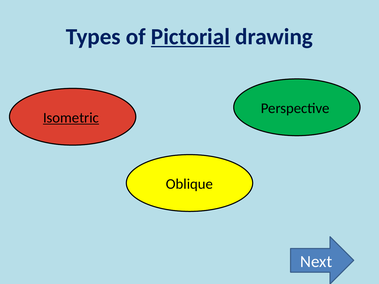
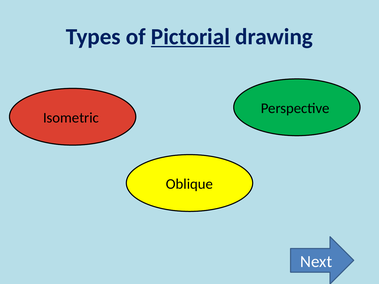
Isometric underline: present -> none (71, 118)
